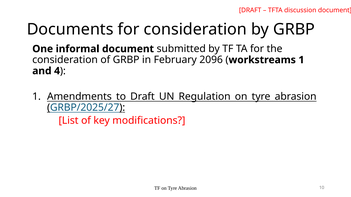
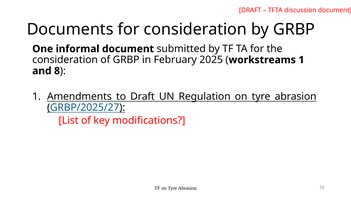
2096: 2096 -> 2025 (211, 60)
4: 4 -> 8 (57, 71)
